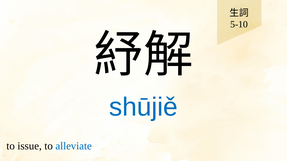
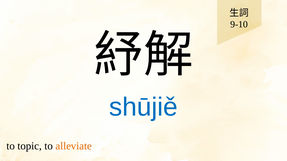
5-10: 5-10 -> 9-10 (239, 24)
issue: issue -> topic (30, 146)
alleviate colour: blue -> orange (74, 146)
